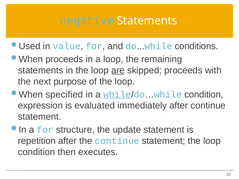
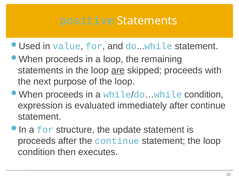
negative: negative -> positive (87, 21)
while conditions: conditions -> statement (196, 46)
specified: specified -> proceeds (64, 95)
while underline: present -> none (117, 95)
repetition: repetition -> proceeds (37, 141)
